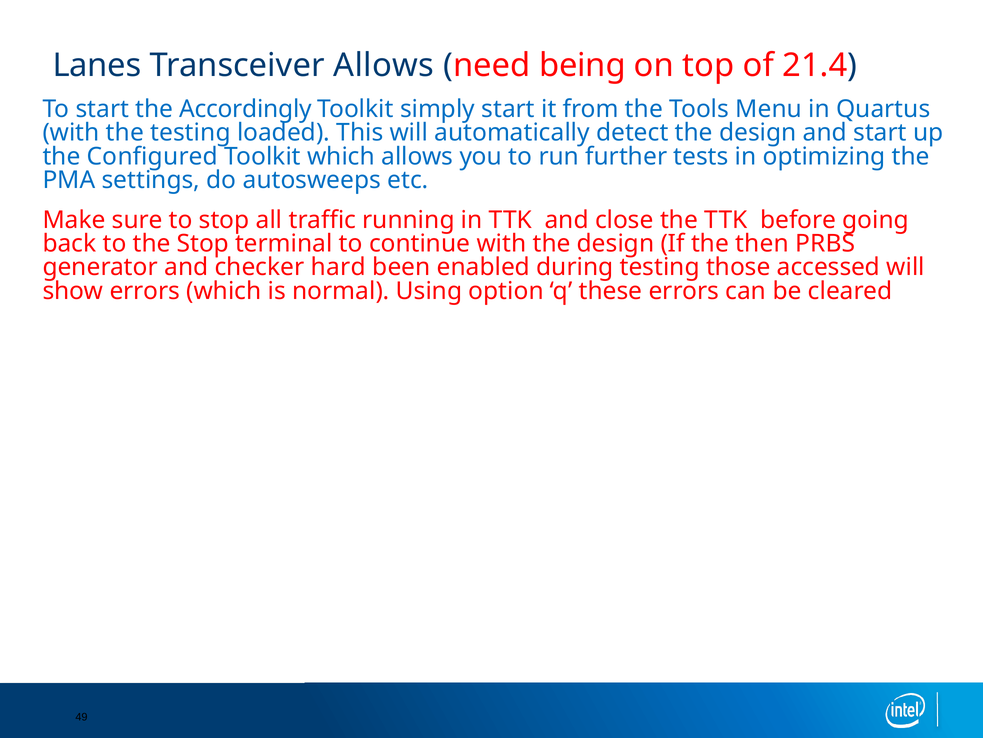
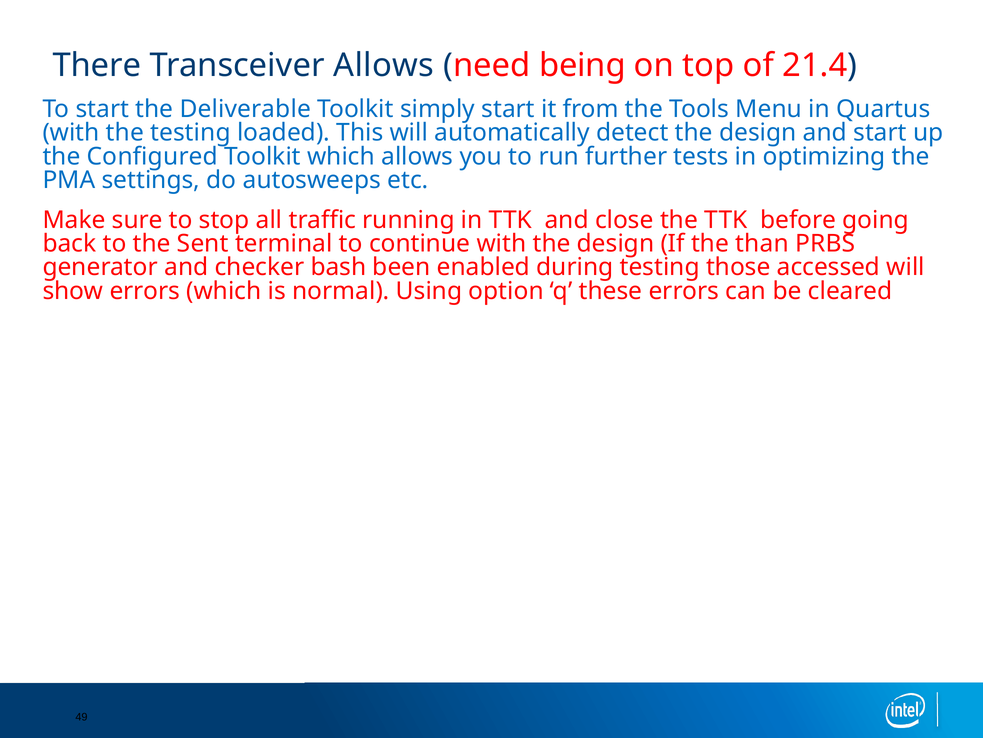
Lanes: Lanes -> There (97, 65)
Accordingly: Accordingly -> Deliverable (245, 109)
the Stop: Stop -> Sent (203, 243)
then: then -> than (762, 243)
hard: hard -> bash (339, 267)
